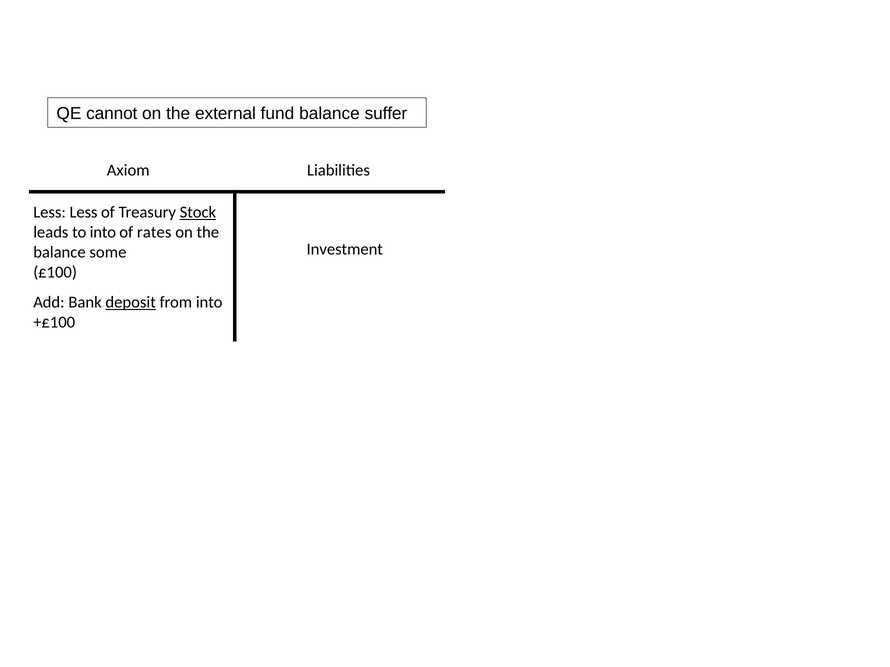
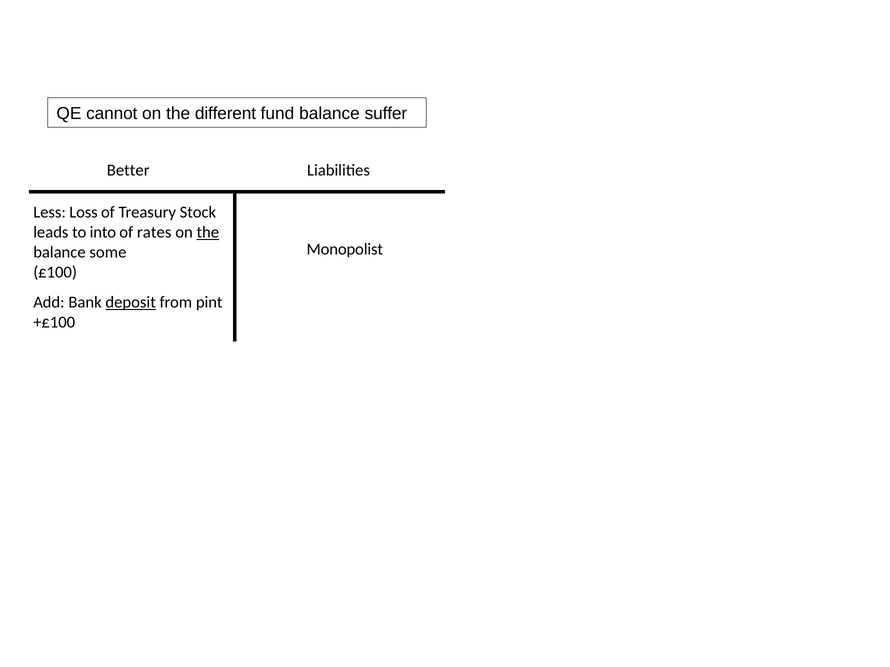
external: external -> different (226, 114)
Axiom: Axiom -> Better (128, 170)
Less Less: Less -> Loss (84, 213)
Stock underline: present -> none (198, 213)
the underline: none -> present (208, 233)
Investment: Investment -> Monopolist (345, 249)
from into: into -> pint (209, 303)
